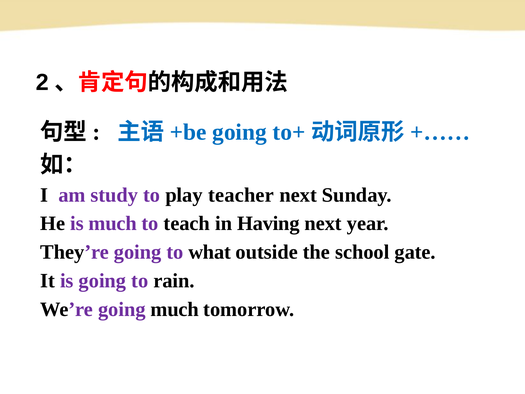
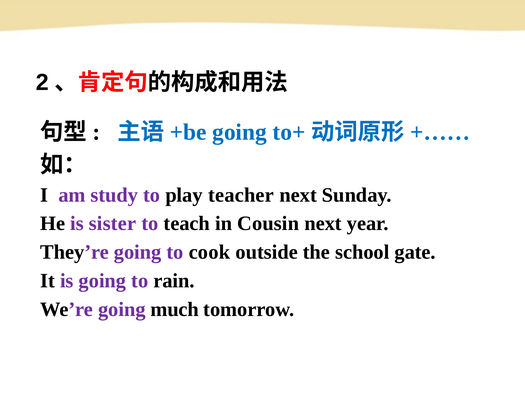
is much: much -> sister (112, 223)
Having: Having -> Cousin (268, 223)
what: what -> cook (209, 252)
